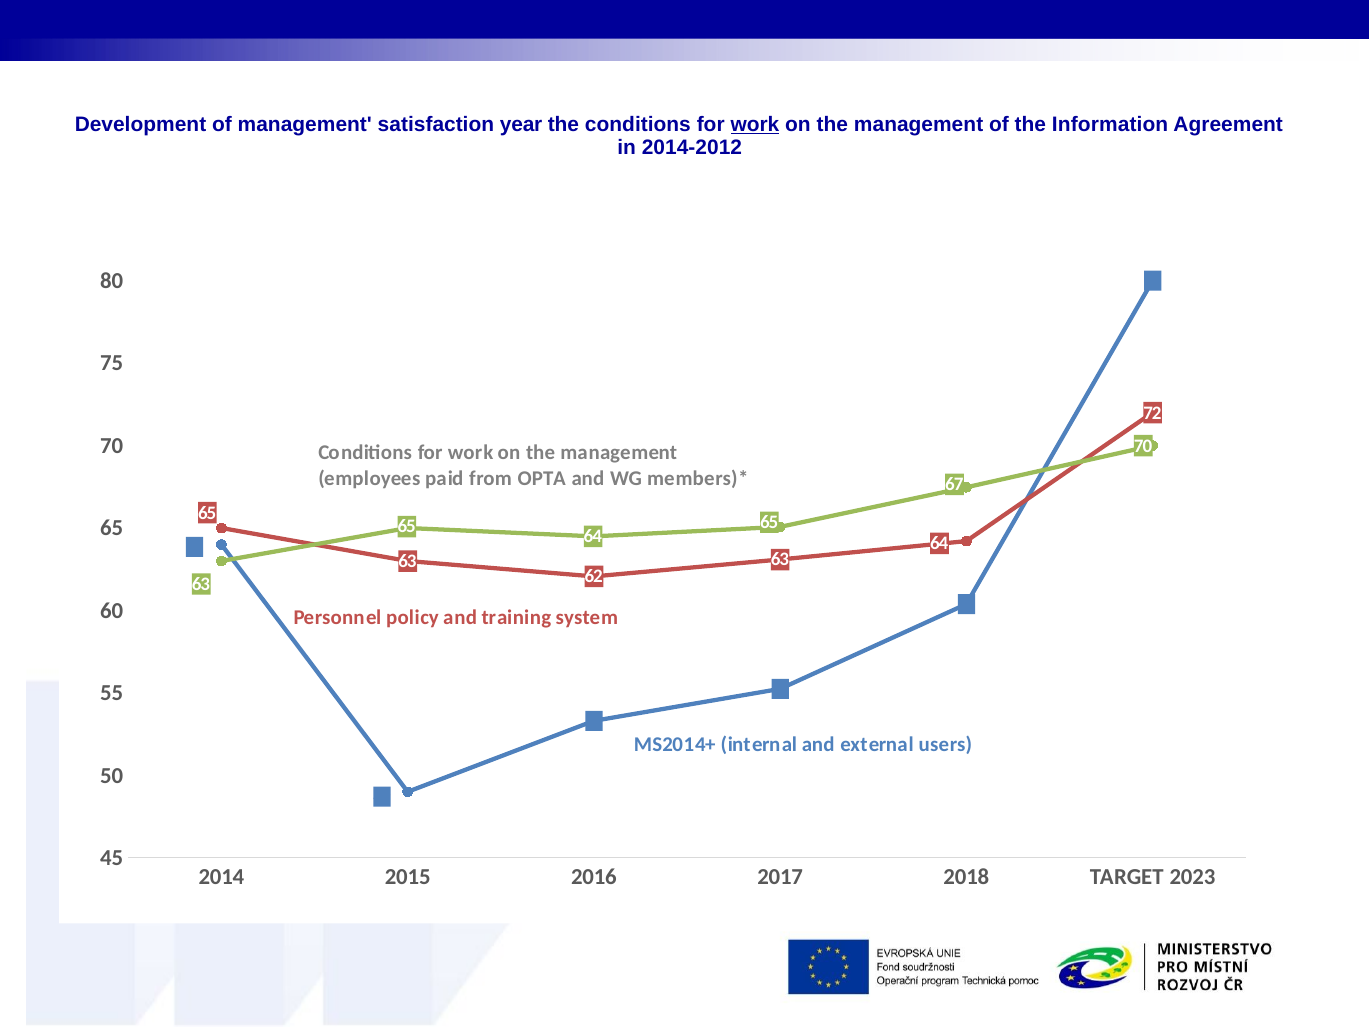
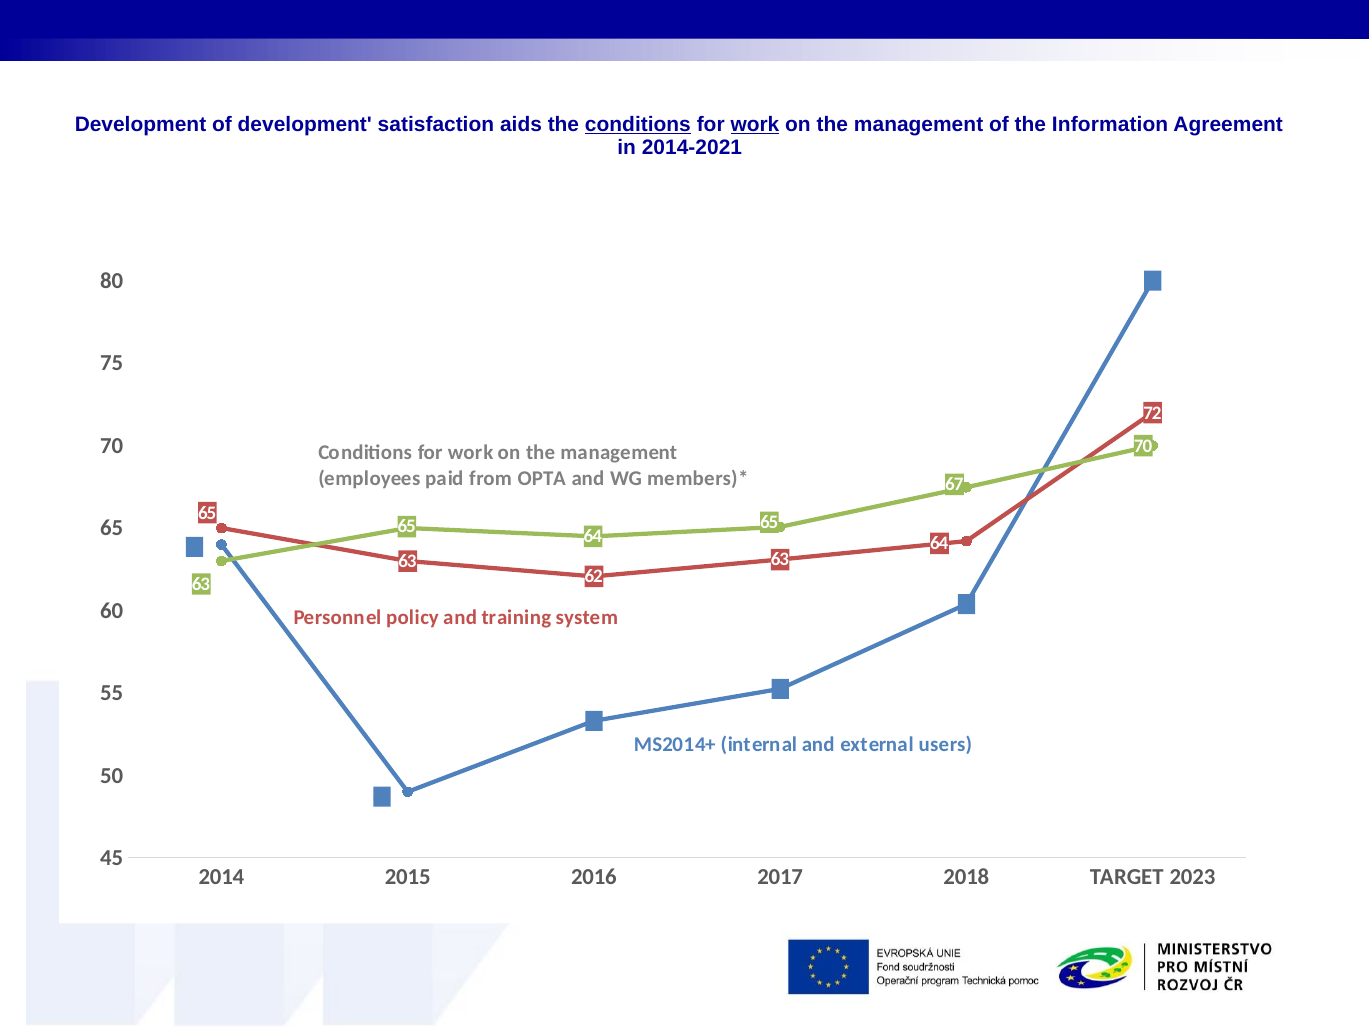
of management: management -> development (305, 125)
year: year -> aids (521, 125)
conditions underline: none -> present (638, 125)
2014-2012: 2014-2012 -> 2014-2021 (692, 147)
